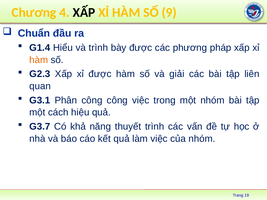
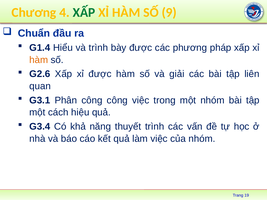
XẤP colour: black -> green (84, 12)
G2.3: G2.3 -> G2.6 (40, 74)
G3.7: G3.7 -> G3.4 (40, 127)
